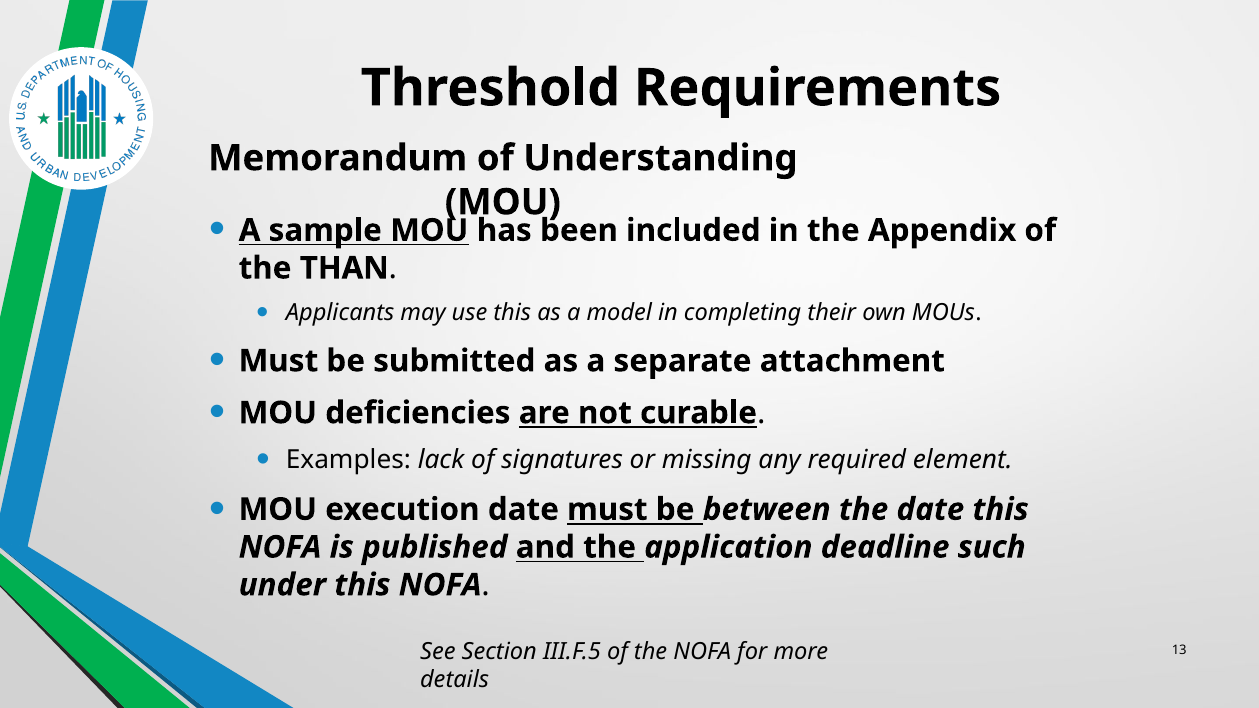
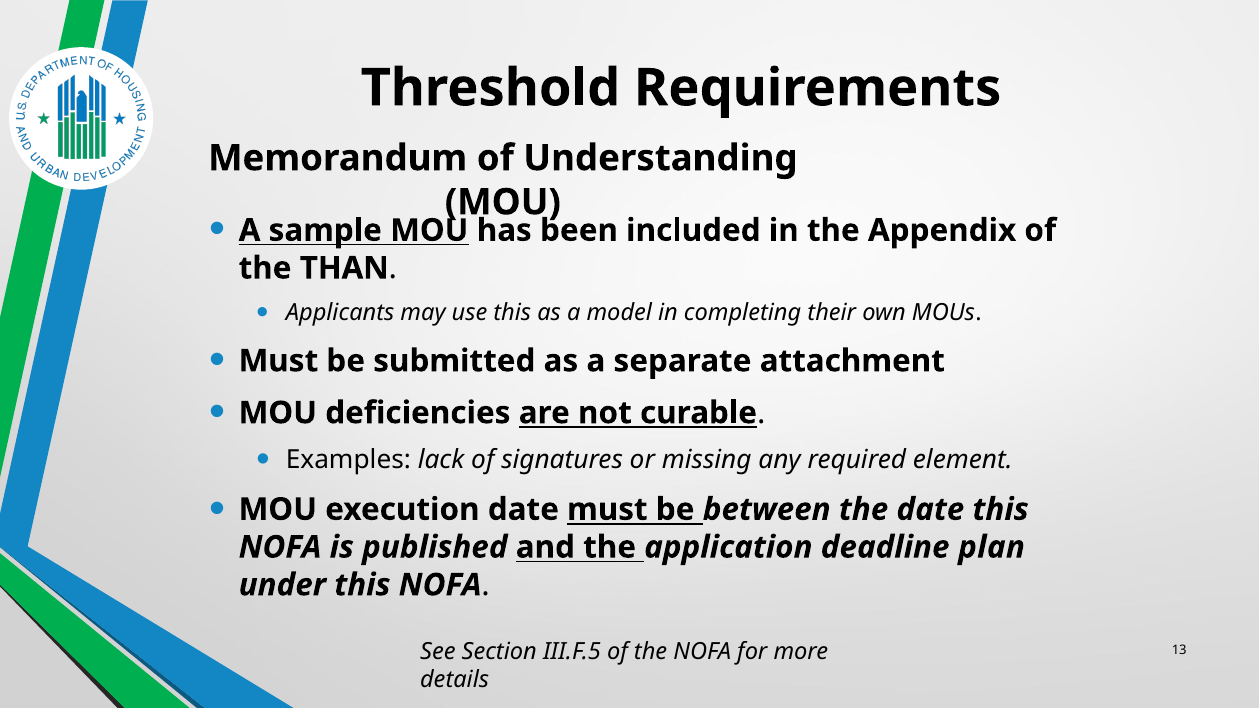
such: such -> plan (992, 547)
